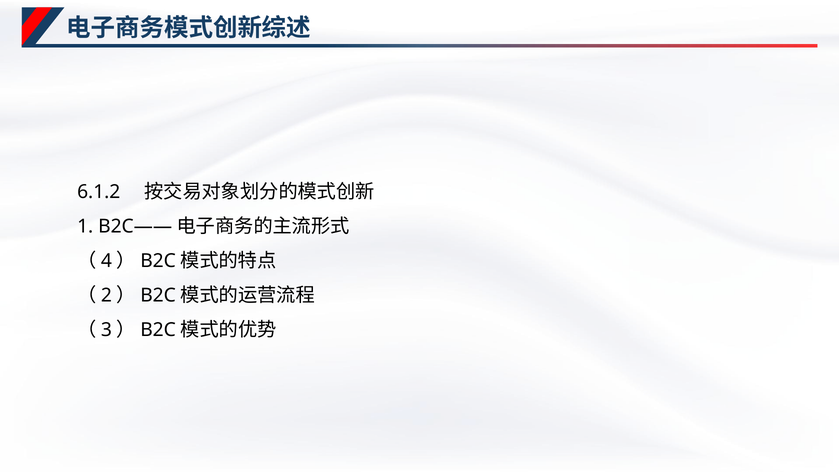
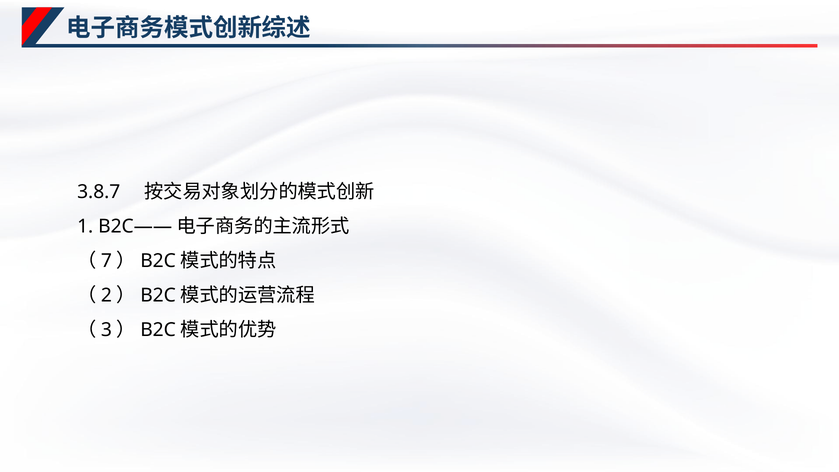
6.1.2: 6.1.2 -> 3.8.7 (99, 192)
4: 4 -> 7 (106, 261)
